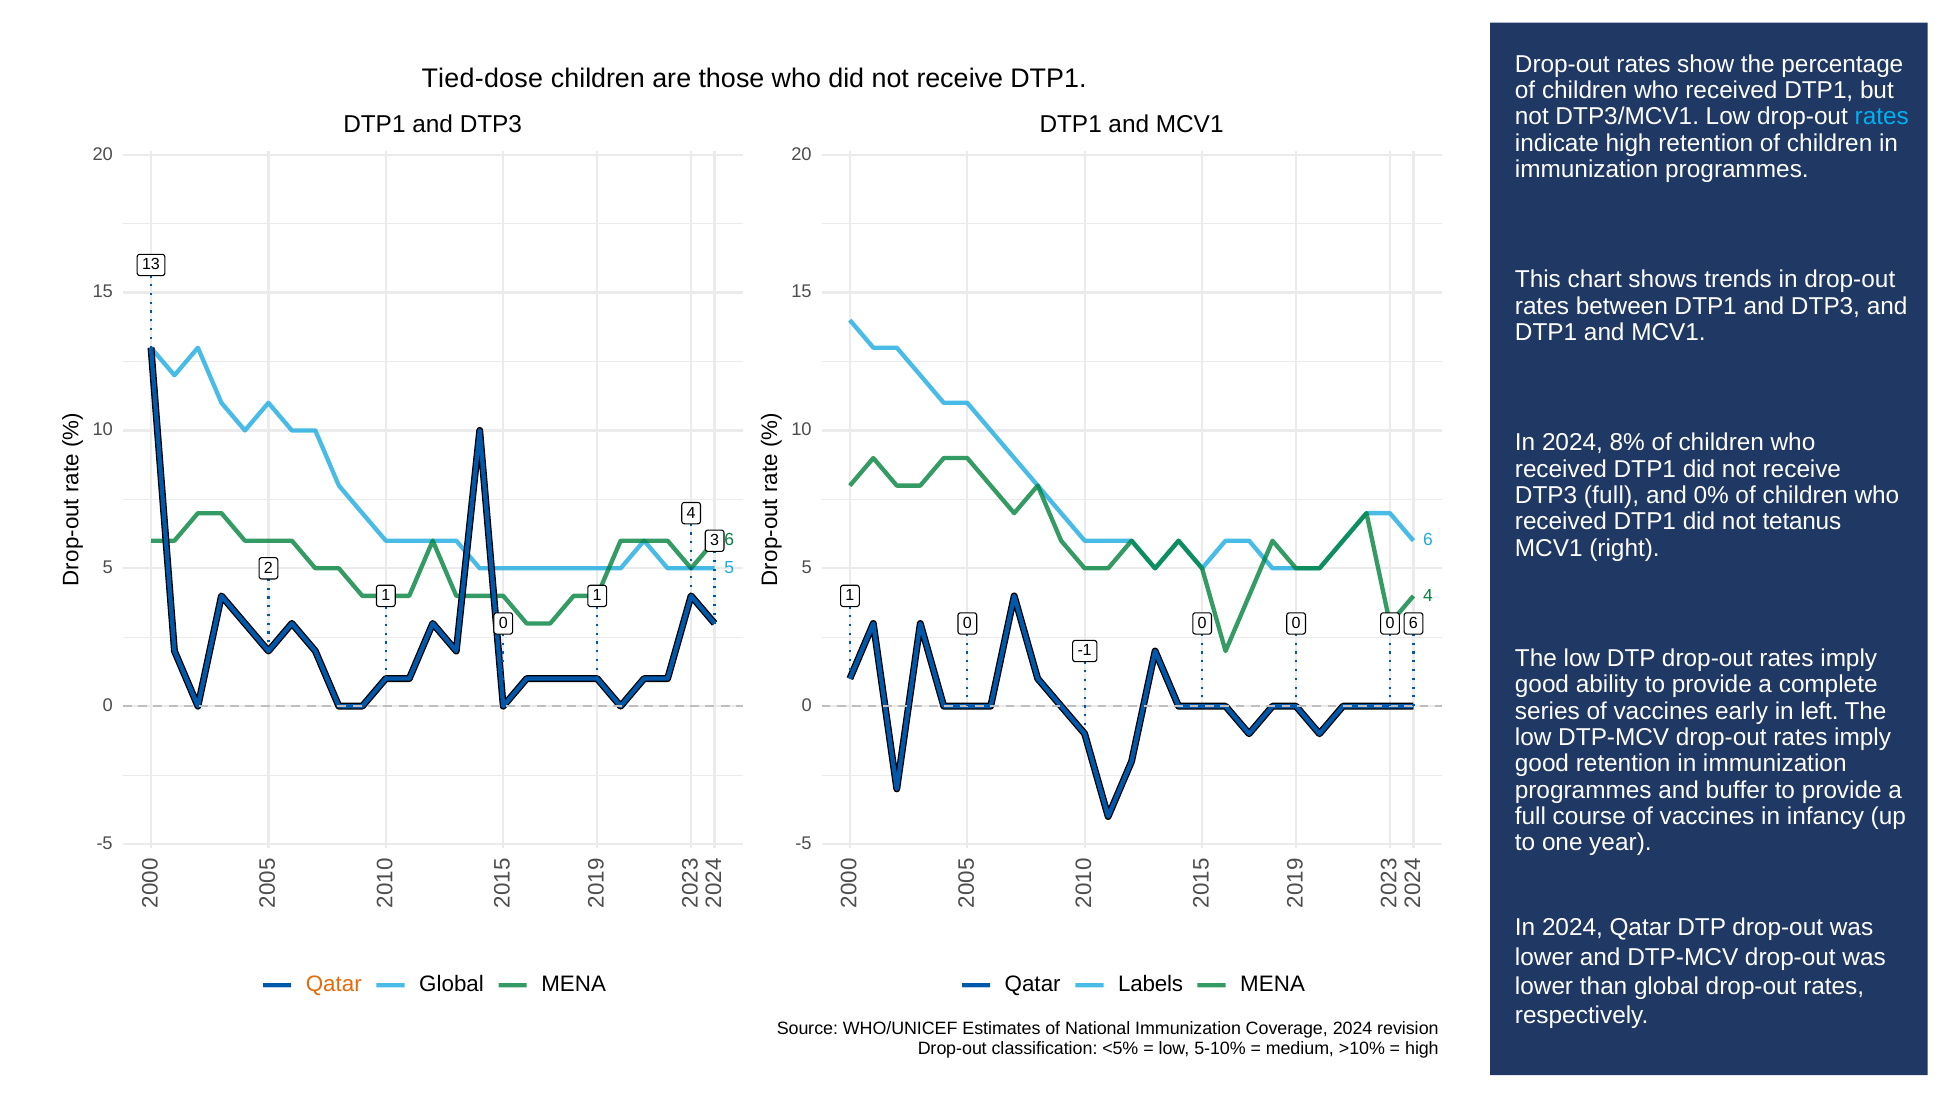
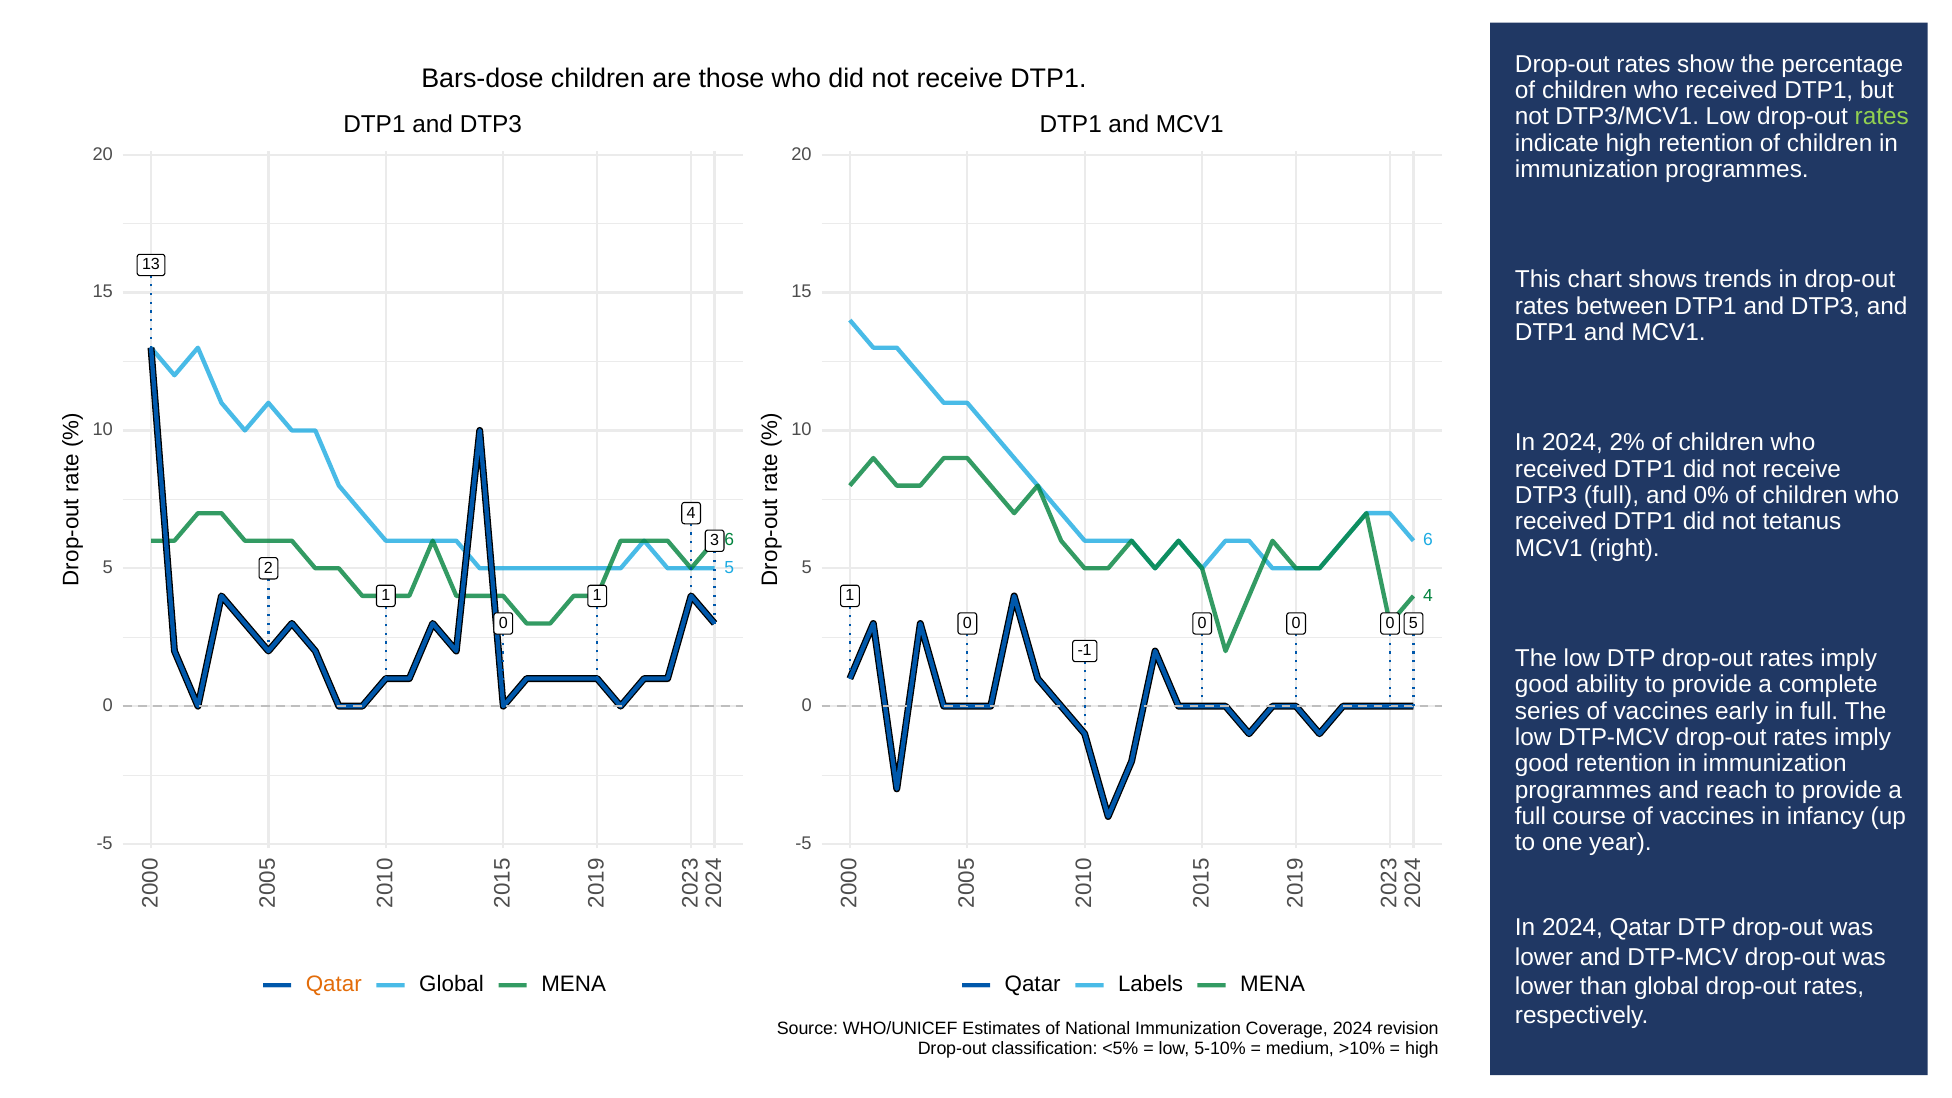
Tied-dose: Tied-dose -> Bars-dose (482, 78)
rates colour: light blue -> light green (1882, 117)
8%: 8% -> 2% (1627, 443)
0 0 0 6: 6 -> 5 (1413, 623)
in left: left -> full (1819, 711)
buffer: buffer -> reach (1737, 790)
